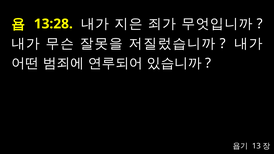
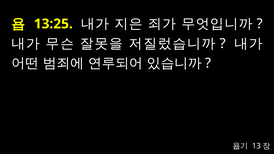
13:28: 13:28 -> 13:25 (53, 24)
